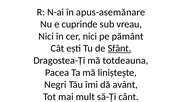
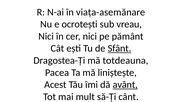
apus-asemănare: apus-asemănare -> viața-asemănare (111, 12)
cuprinde: cuprinde -> ocrotești (80, 24)
Negri: Negri -> Acest (55, 85)
avânt underline: none -> present (125, 85)
